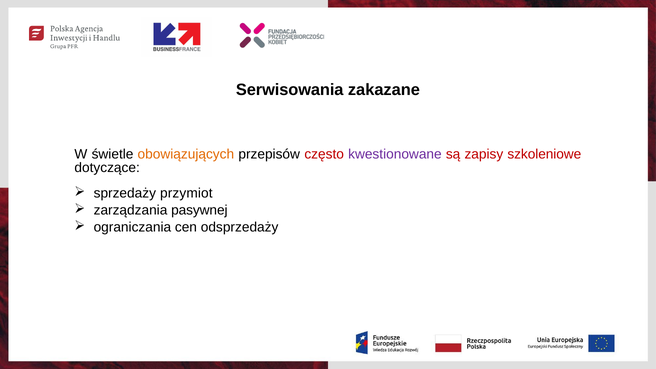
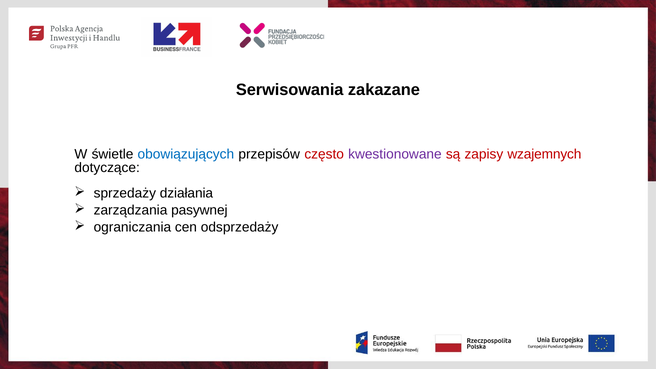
obowiązujących colour: orange -> blue (186, 154)
szkoleniowe: szkoleniowe -> wzajemnych (544, 154)
przymiot: przymiot -> działania (186, 193)
